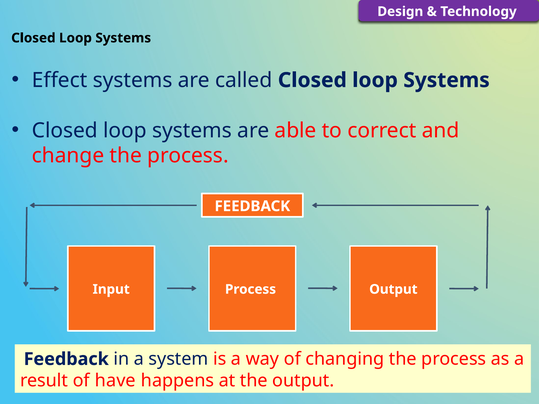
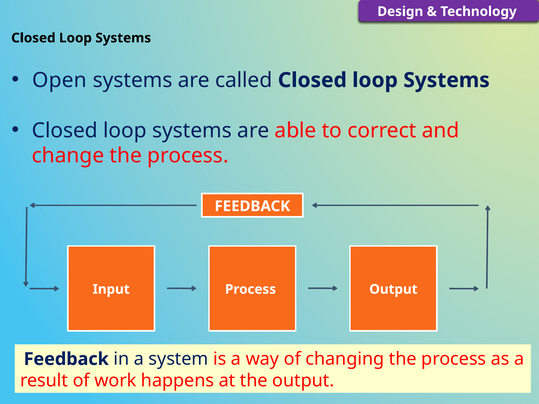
Effect: Effect -> Open (60, 80)
have: have -> work (115, 381)
